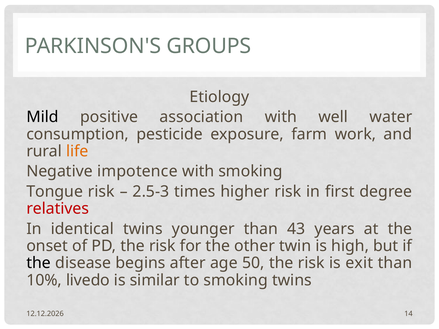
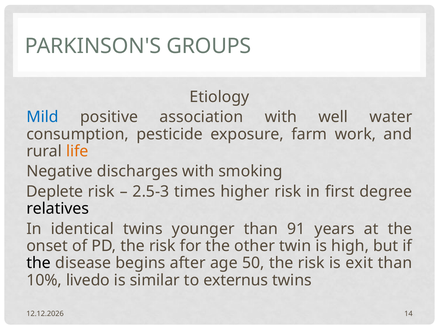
Mild colour: black -> blue (42, 117)
impotence: impotence -> discharges (137, 172)
Tongue: Tongue -> Deplete (55, 192)
relatives colour: red -> black (58, 209)
43: 43 -> 91 (296, 229)
to smoking: smoking -> externus (236, 280)
